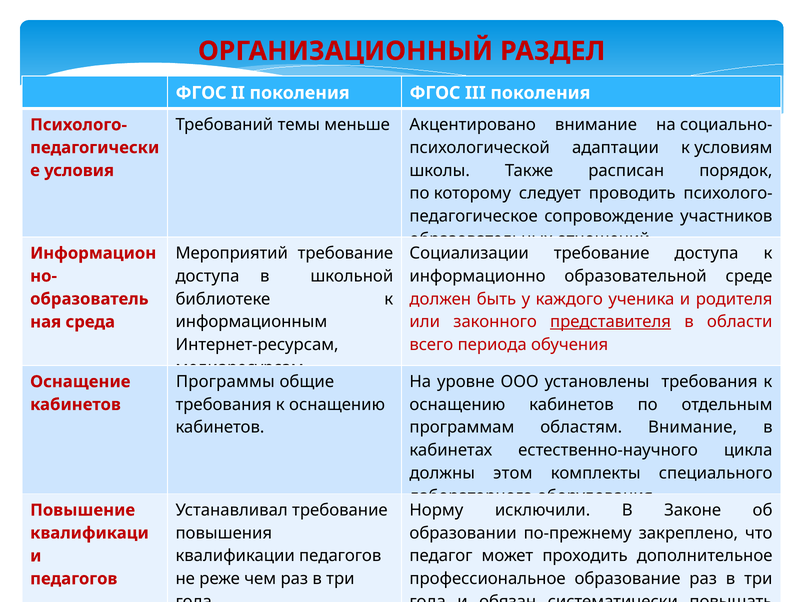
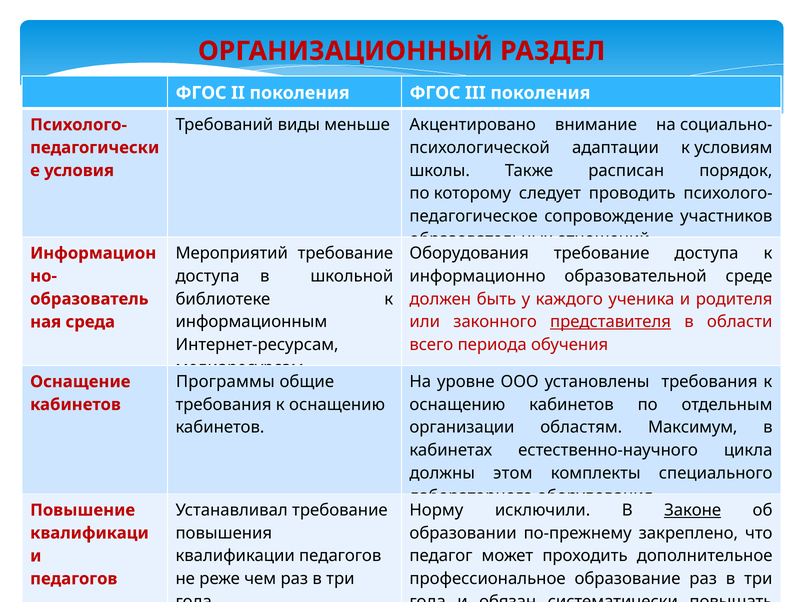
темы: темы -> виды (299, 125)
Социализации: Социализации -> Оборудования (469, 253)
программам: программам -> организации (462, 428)
областям Внимание: Внимание -> Максимум (693, 428)
Законе underline: none -> present (693, 510)
